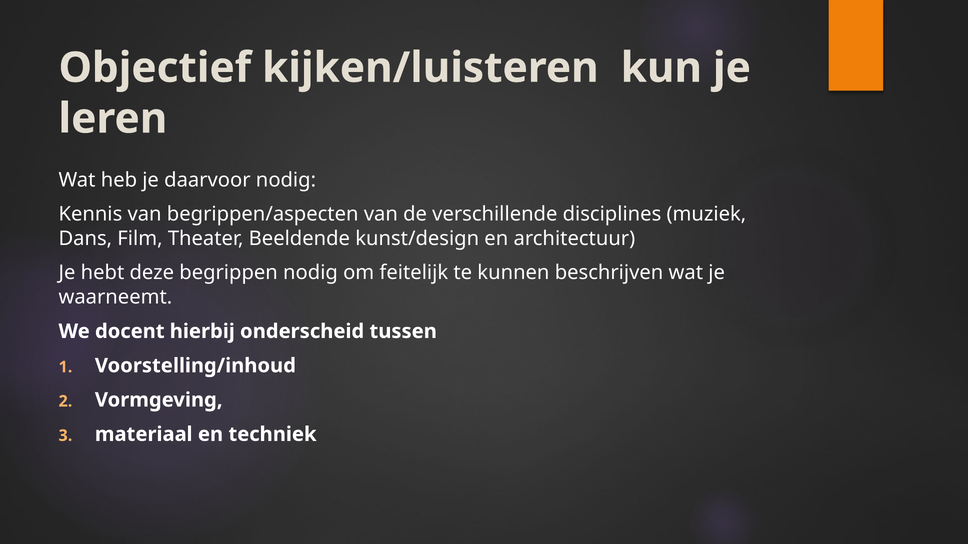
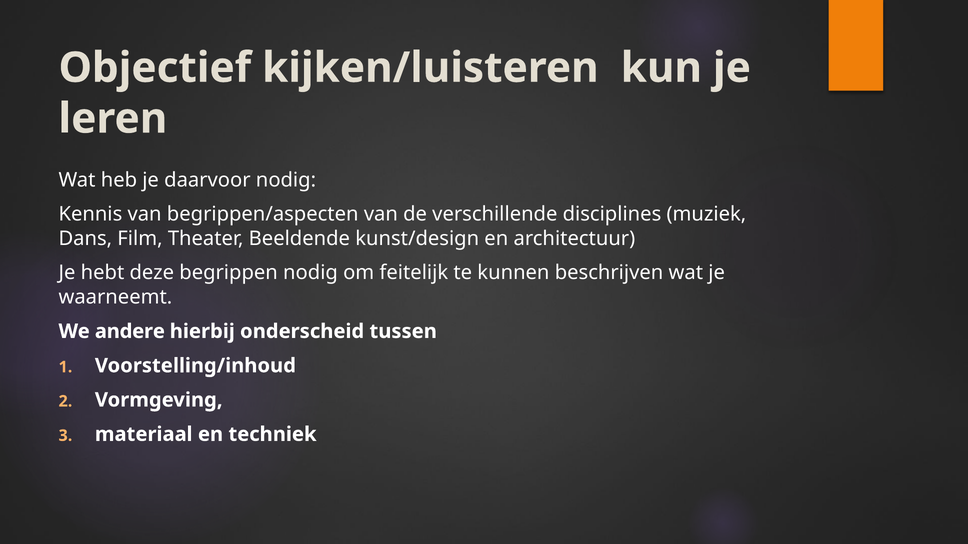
docent: docent -> andere (130, 332)
